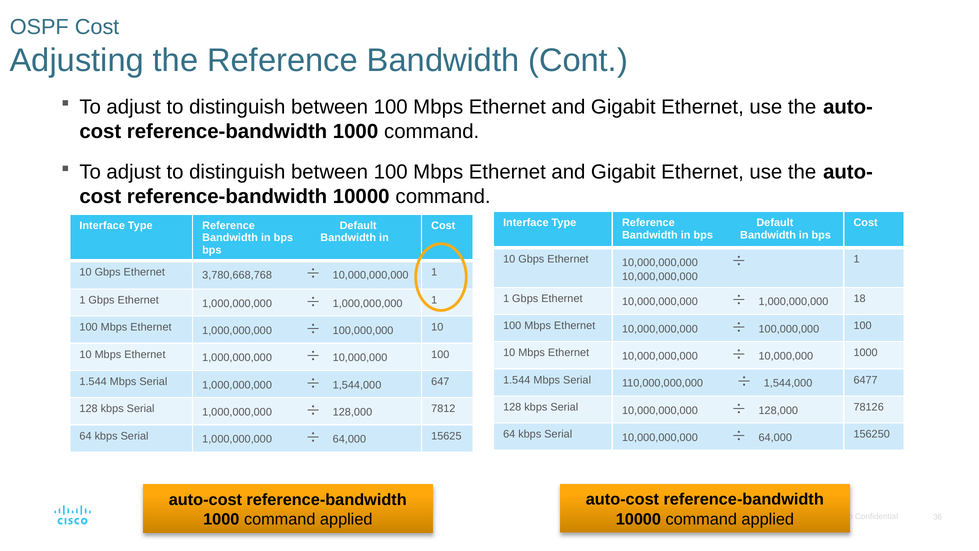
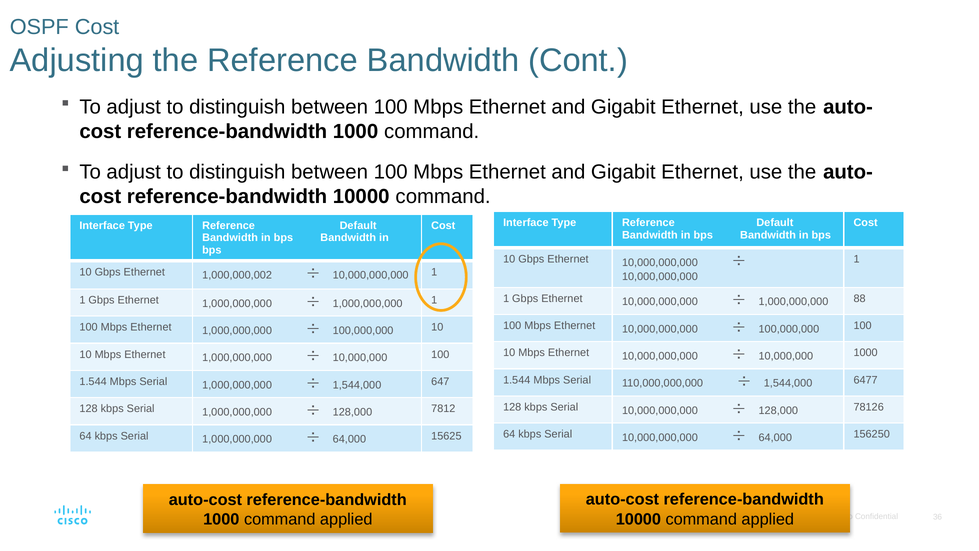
3,780,668,768: 3,780,668,768 -> 1,000,000,002 (237, 275)
18: 18 -> 88 (860, 298)
